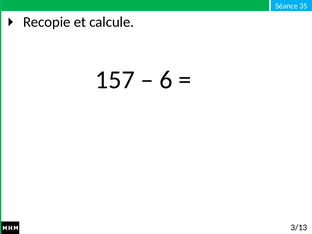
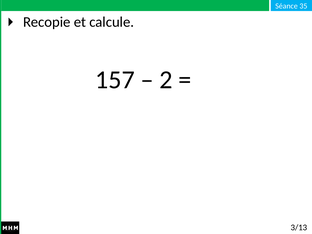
6: 6 -> 2 (166, 80)
